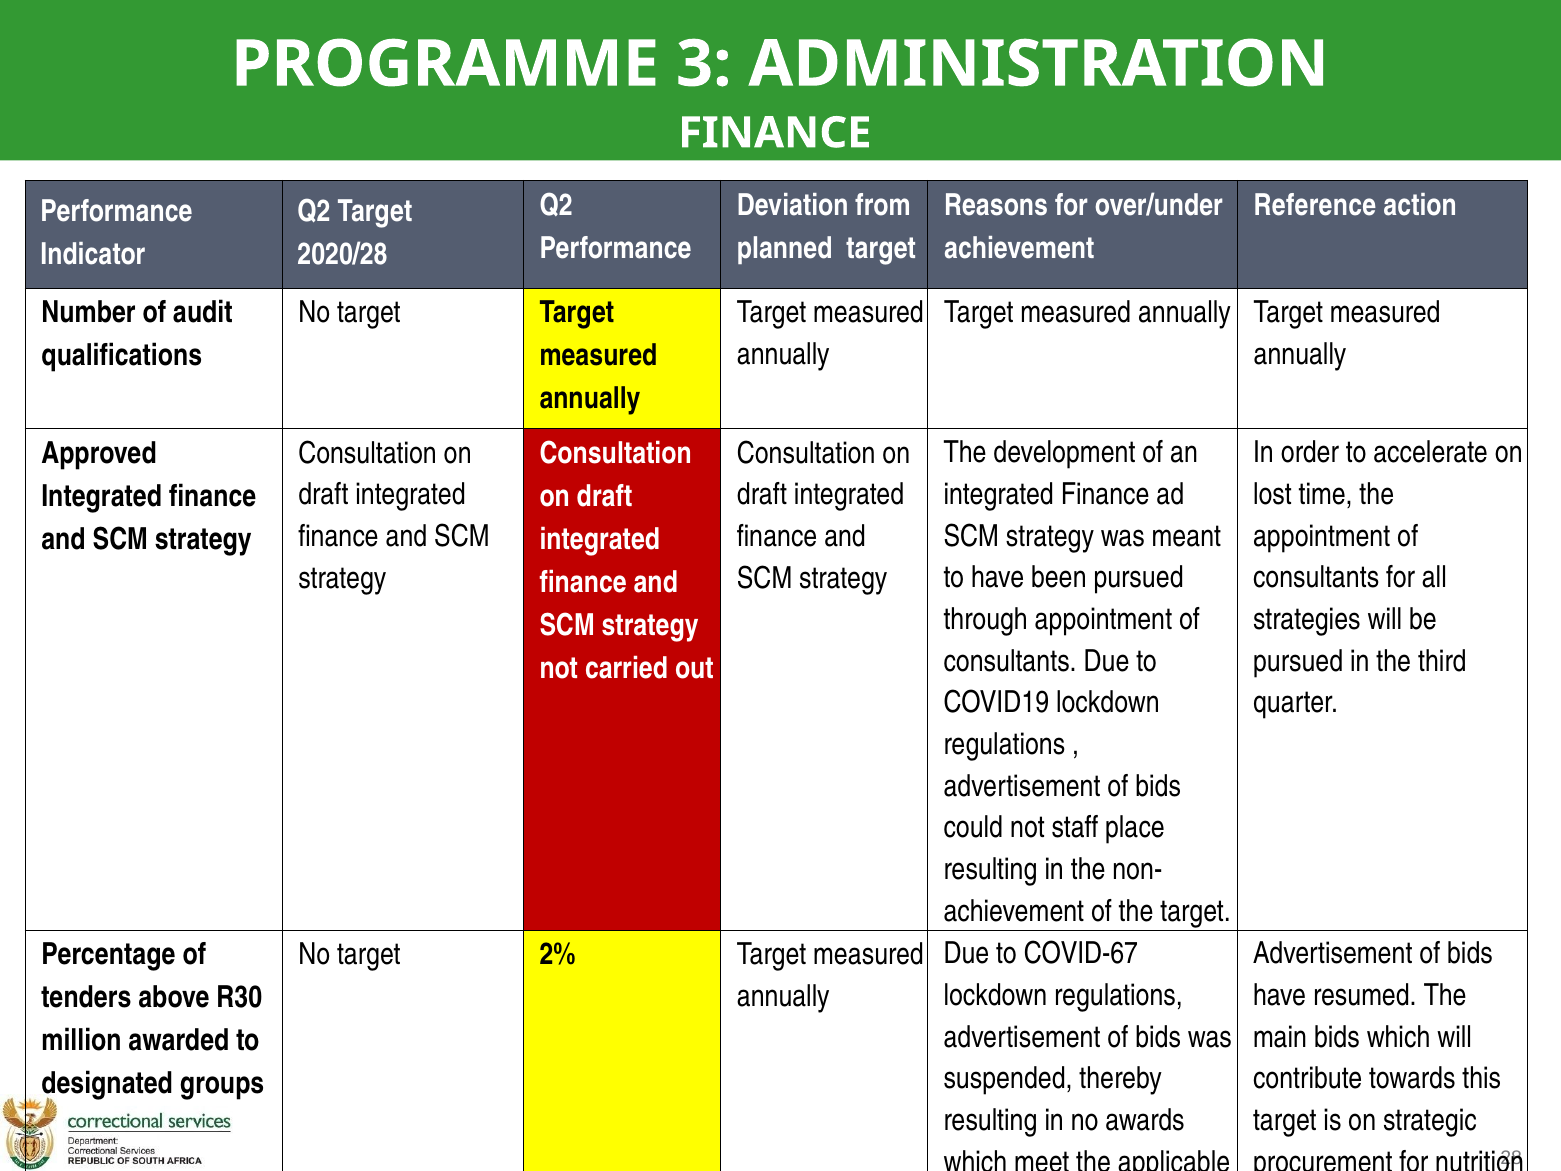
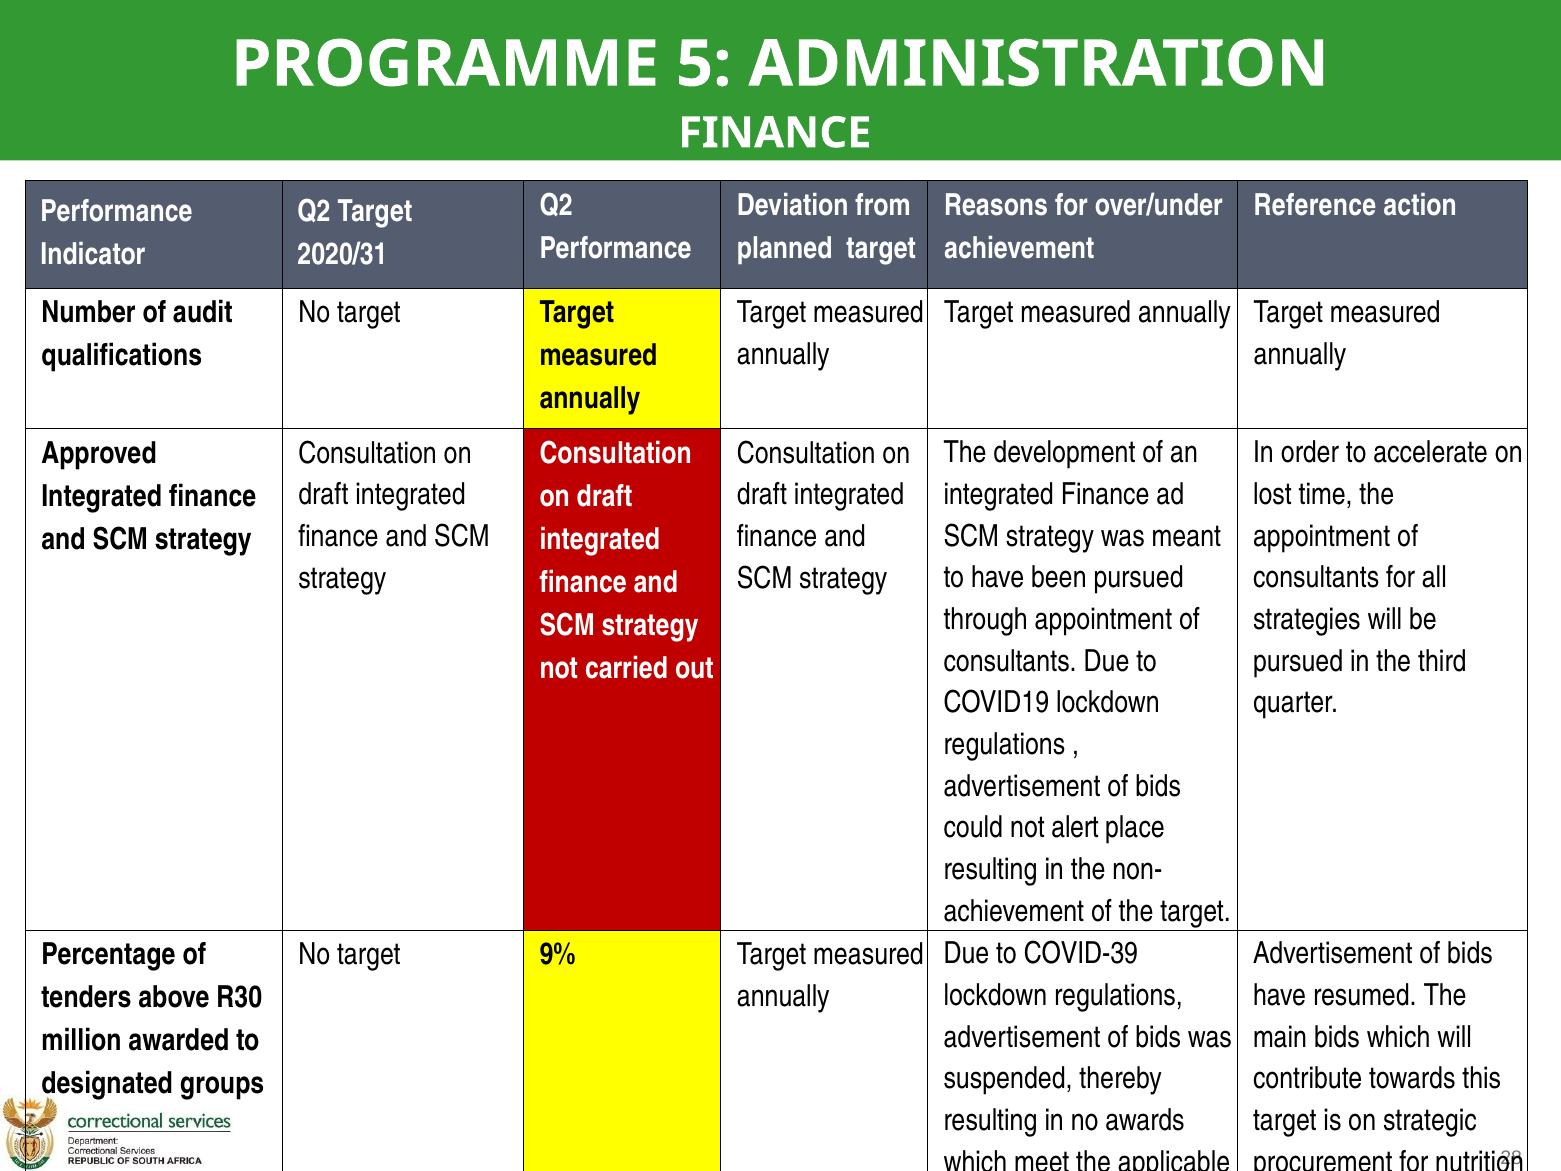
3: 3 -> 5 (704, 64)
2020/28: 2020/28 -> 2020/31 (342, 254)
staff: staff -> alert (1075, 828)
COVID-67: COVID-67 -> COVID-39 (1081, 954)
2%: 2% -> 9% (558, 955)
